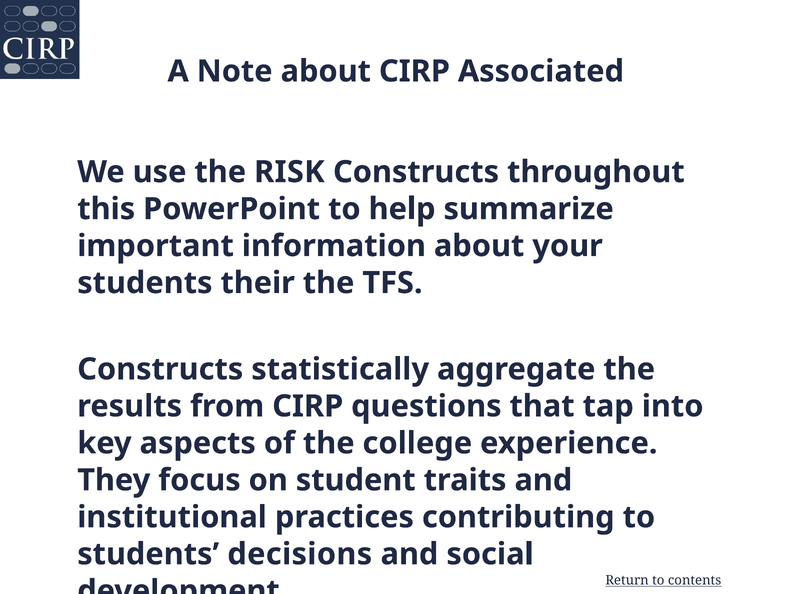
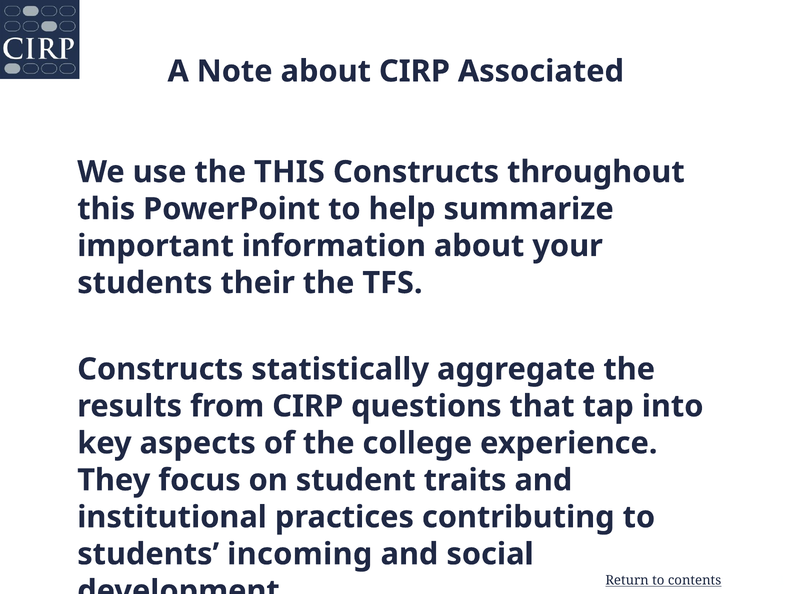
the RISK: RISK -> THIS (289, 172)
decisions: decisions -> incoming (300, 554)
